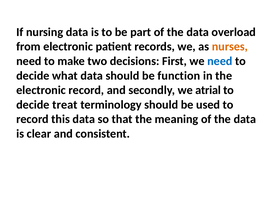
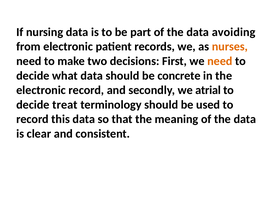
overload: overload -> avoiding (234, 32)
need colour: blue -> orange (220, 61)
function: function -> concrete (179, 76)
